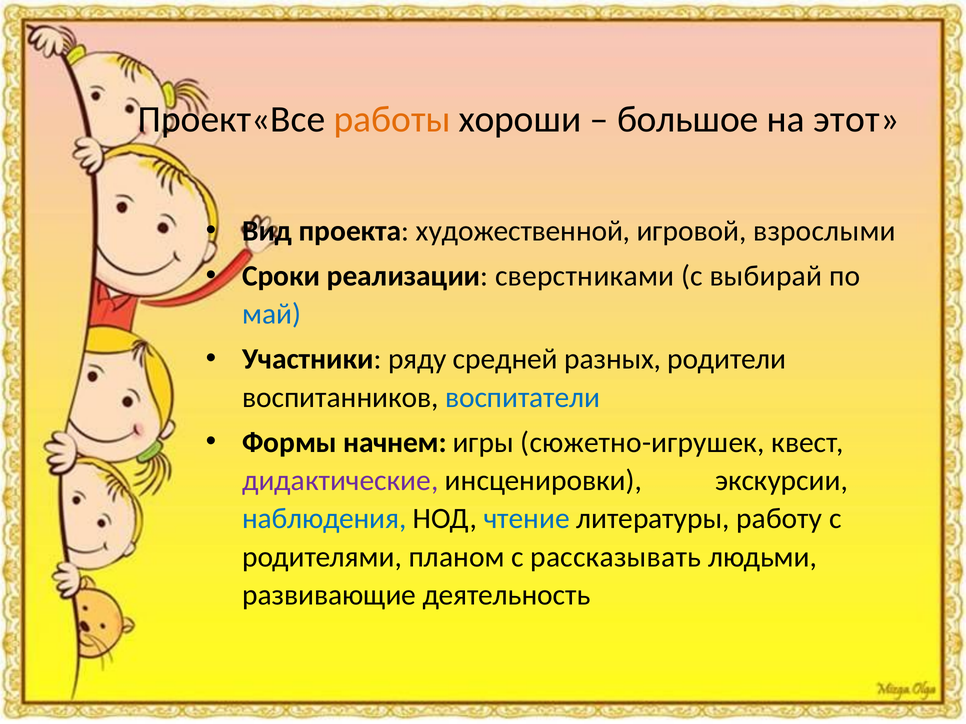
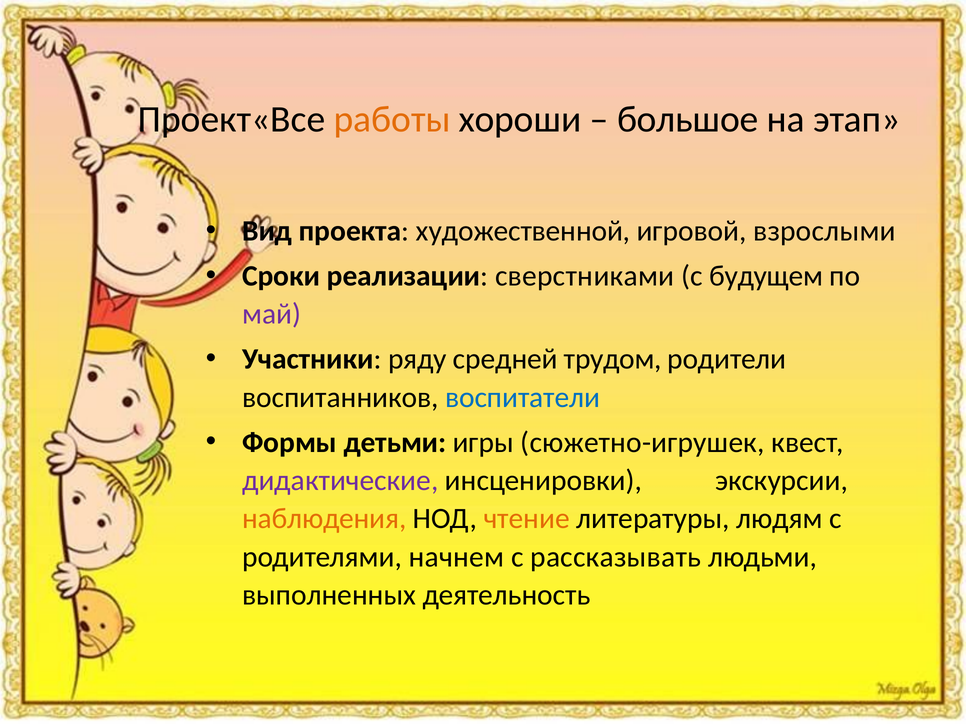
этот: этот -> этап (857, 120)
выбирай: выбирай -> будущем (766, 276)
май colour: blue -> purple (272, 314)
разных: разных -> трудом (613, 359)
начнем: начнем -> детьми (395, 443)
наблюдения colour: blue -> orange (324, 519)
чтение colour: blue -> orange (527, 519)
работу: работу -> людям (779, 519)
планом: планом -> начнем (456, 557)
развивающие: развивающие -> выполненных (329, 595)
